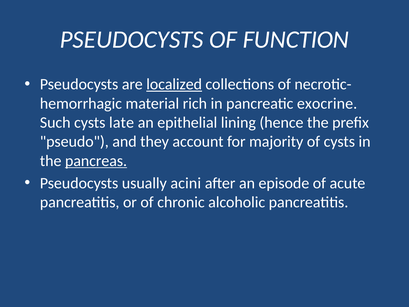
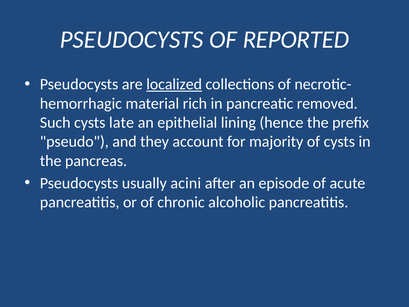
FUNCTION: FUNCTION -> REPORTED (296, 40)
exocrine: exocrine -> removed (327, 103)
pancreas underline: present -> none (96, 161)
